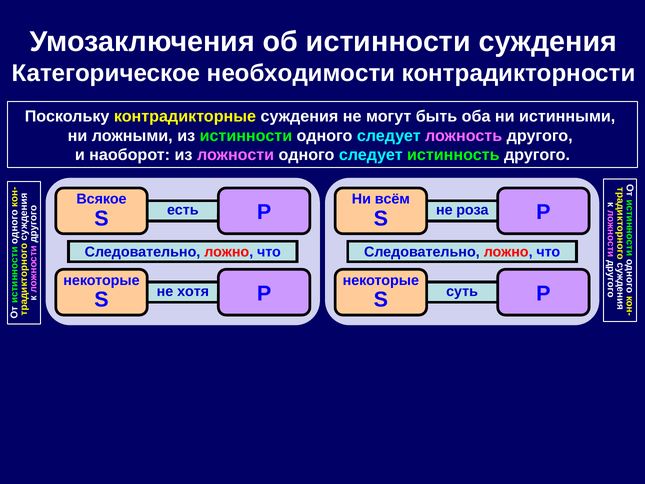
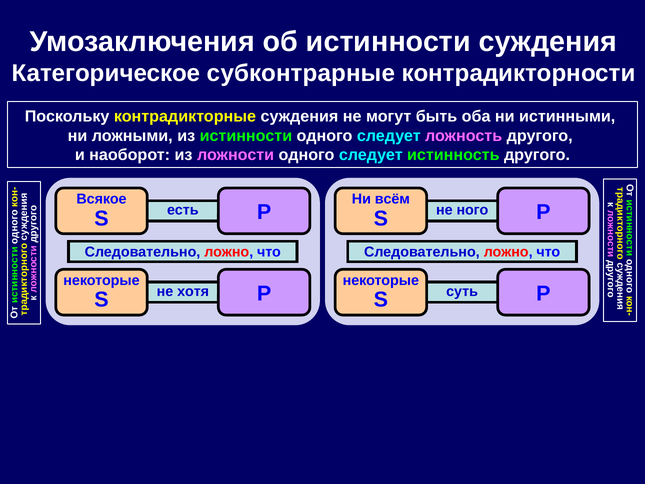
необходимости: необходимости -> субконтрарные (301, 73)
роза: роза -> ного (472, 210)
